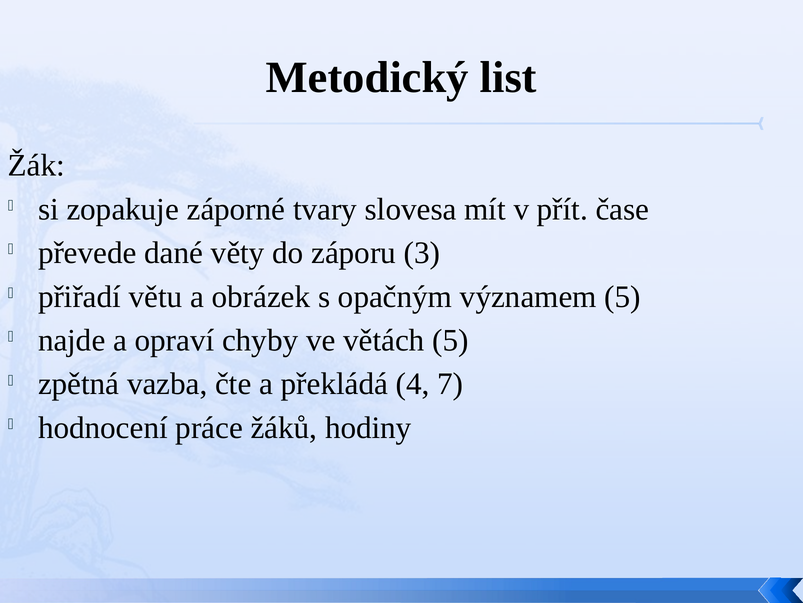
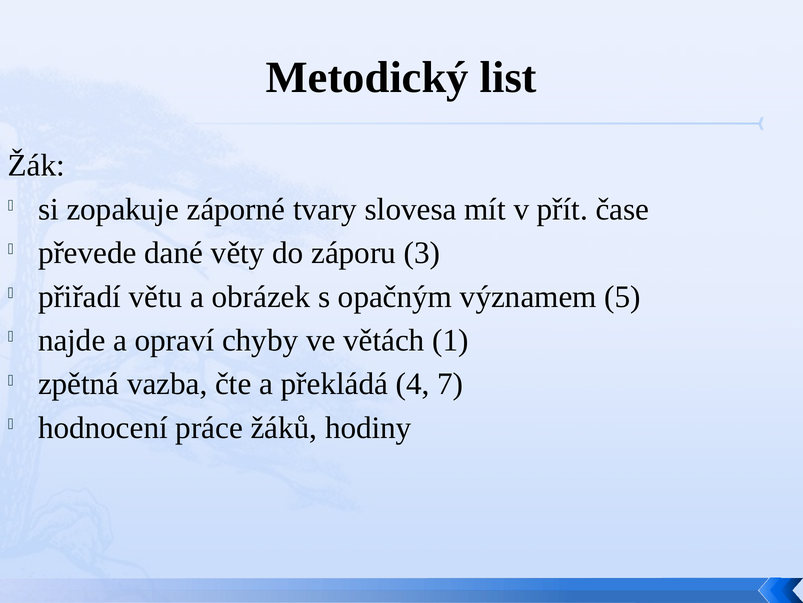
větách 5: 5 -> 1 (450, 340)
